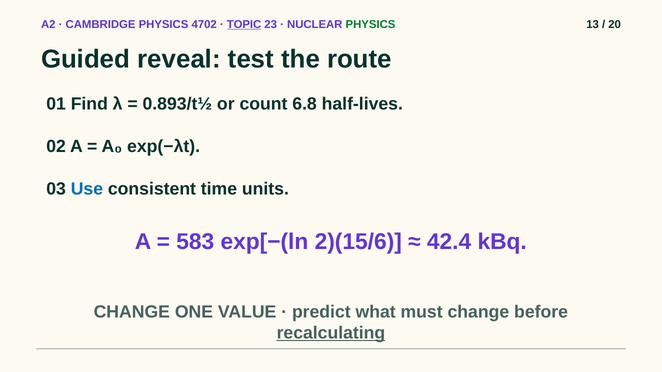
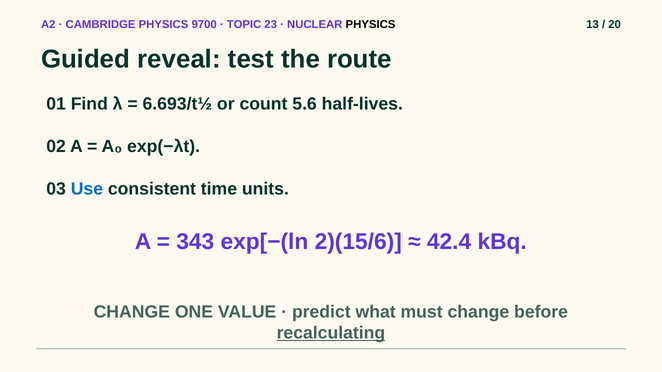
4702: 4702 -> 9700 (204, 25)
TOPIC underline: present -> none (244, 25)
PHYSICS colour: green -> black (370, 25)
0.893/t½: 0.893/t½ -> 6.693/t½ (177, 104)
6.8: 6.8 -> 5.6 (305, 104)
583: 583 -> 343 (195, 242)
